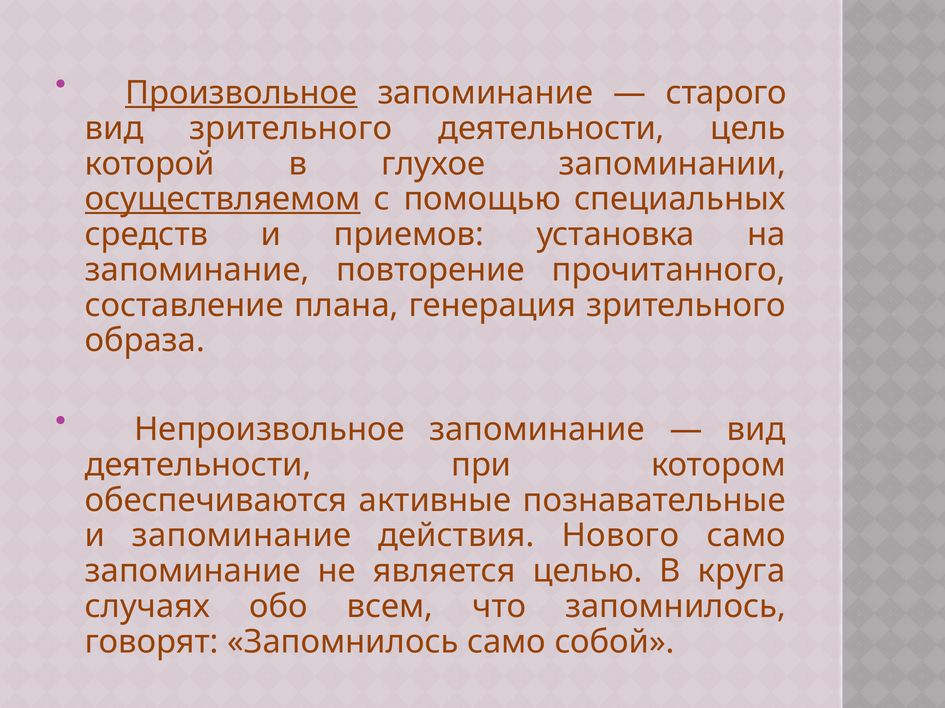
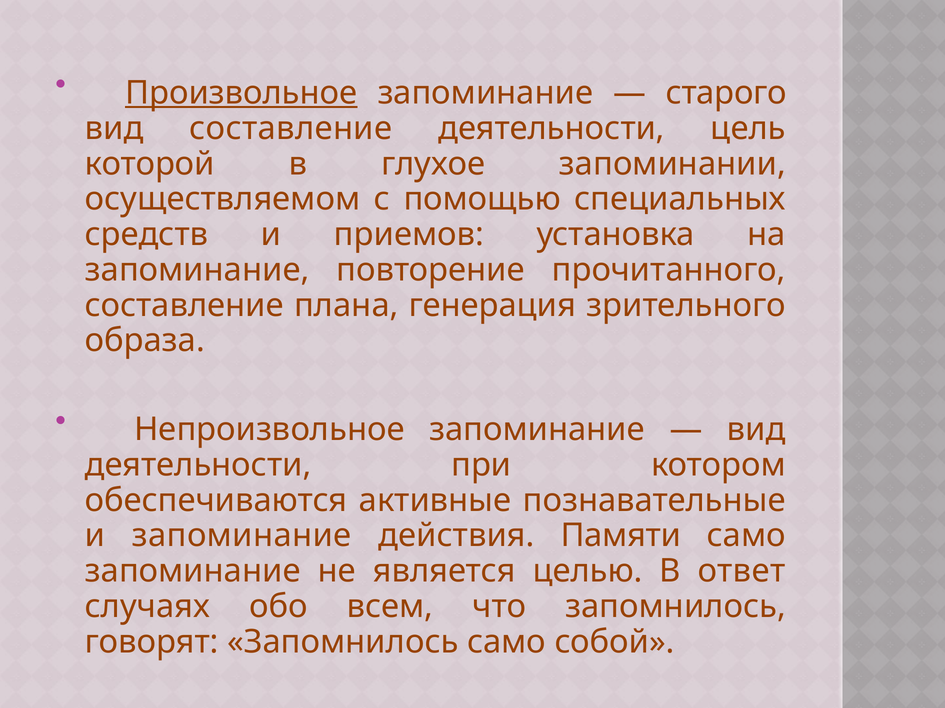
вид зрительного: зрительного -> составление (291, 129)
осуществляемом underline: present -> none (223, 199)
Нового: Нового -> Памяти (621, 536)
круга: круга -> ответ (741, 572)
